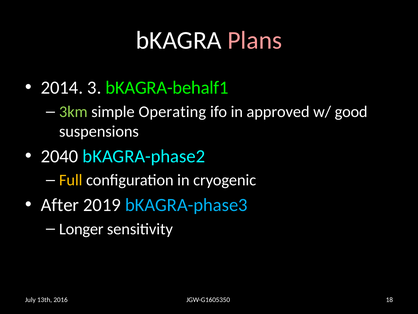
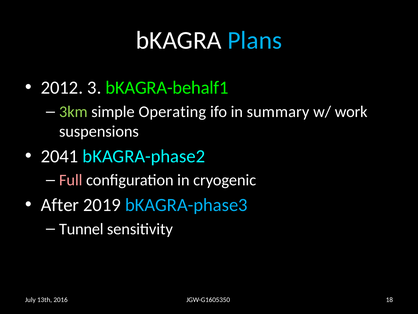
Plans colour: pink -> light blue (255, 40)
2014: 2014 -> 2012 (62, 88)
approved: approved -> summary (278, 112)
good: good -> work (351, 112)
2040: 2040 -> 2041 (60, 156)
Full colour: yellow -> pink (71, 180)
Longer: Longer -> Tunnel (81, 229)
